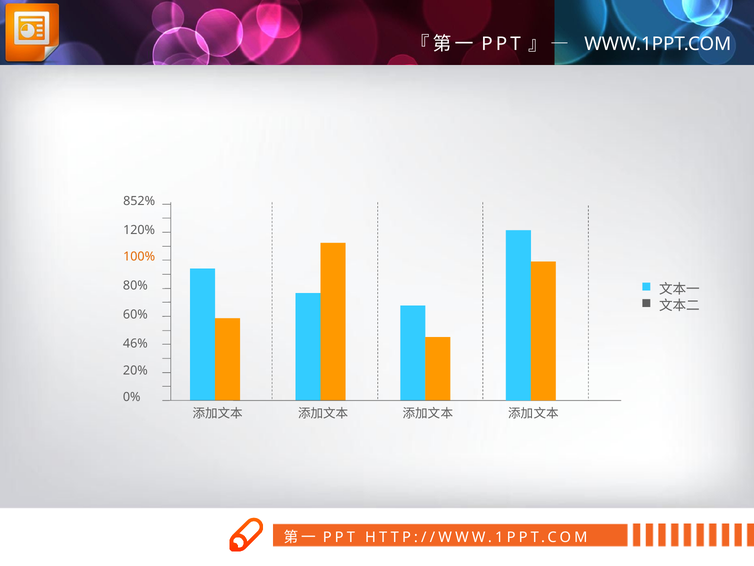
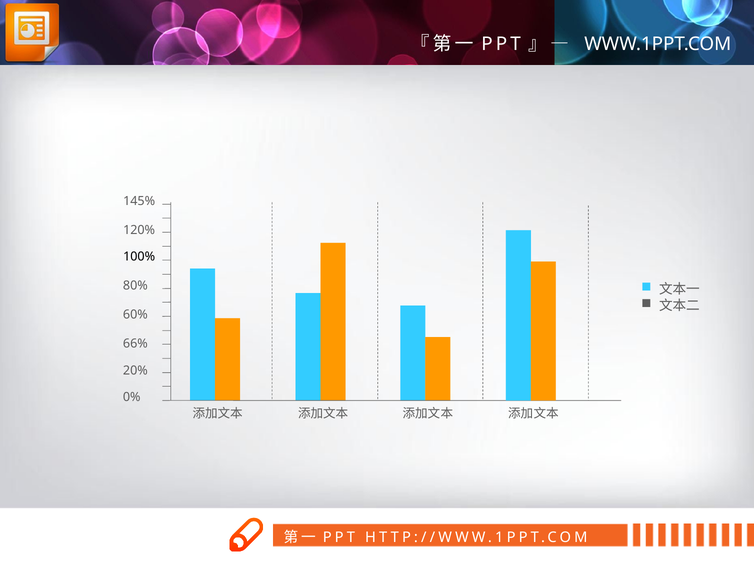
852%: 852% -> 145% (139, 201)
100% colour: orange -> black (139, 257)
46%: 46% -> 66% (135, 343)
